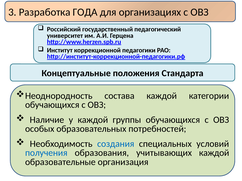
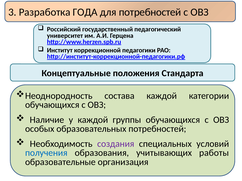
для организациях: организациях -> потребностей (150, 12)
создания colour: blue -> purple (116, 144)
учитывающих каждой: каждой -> работы (214, 153)
